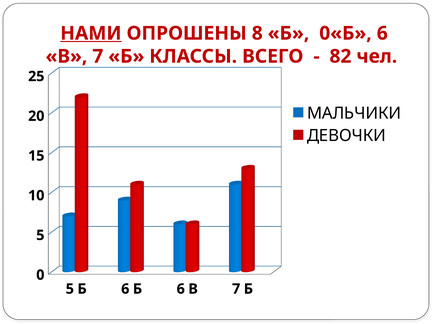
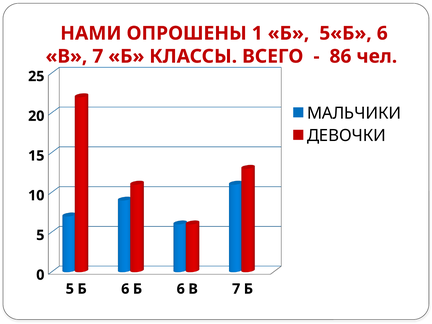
НАМИ underline: present -> none (91, 33)
8: 8 -> 1 (257, 33)
0«Б: 0«Б -> 5«Б (346, 33)
82: 82 -> 86 (340, 56)
